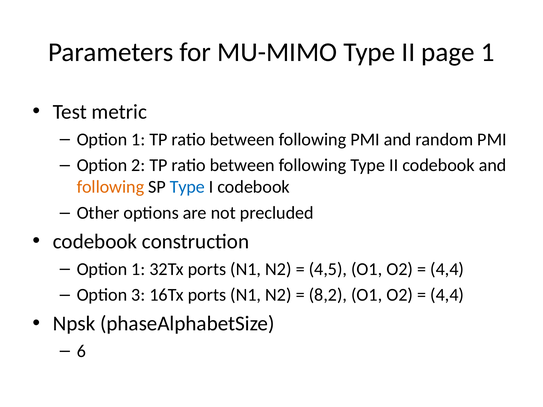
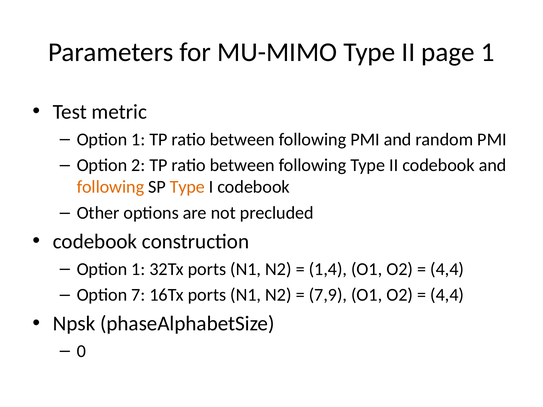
Type colour: blue -> orange (187, 187)
4,5: 4,5 -> 1,4 (328, 269)
3: 3 -> 7 (138, 295)
8,2: 8,2 -> 7,9 (328, 295)
6: 6 -> 0 (81, 351)
